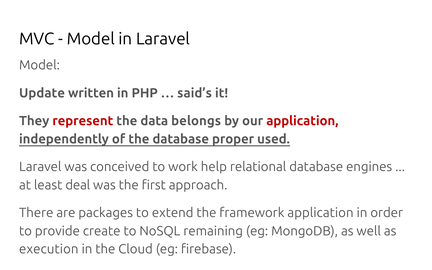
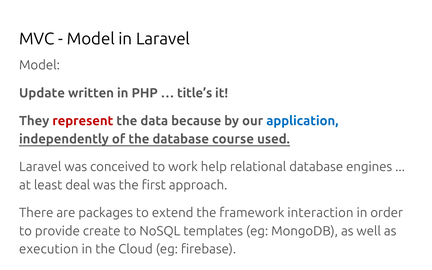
said’s: said’s -> title’s (195, 93)
belongs: belongs -> because (196, 121)
application colour: red -> blue (302, 121)
proper: proper -> course (233, 139)
framework application: application -> interaction (320, 213)
remaining: remaining -> templates (213, 231)
